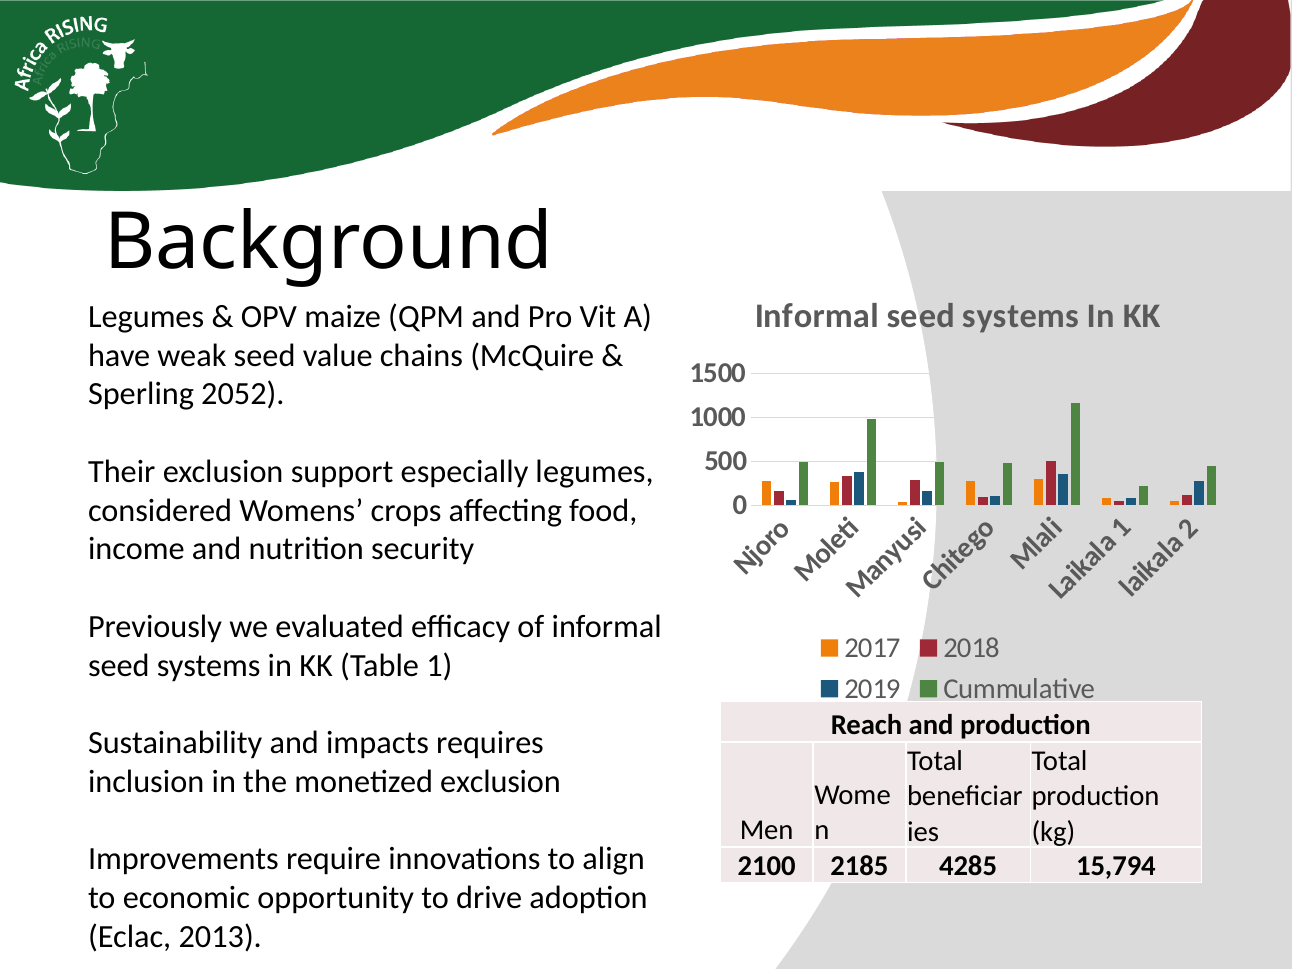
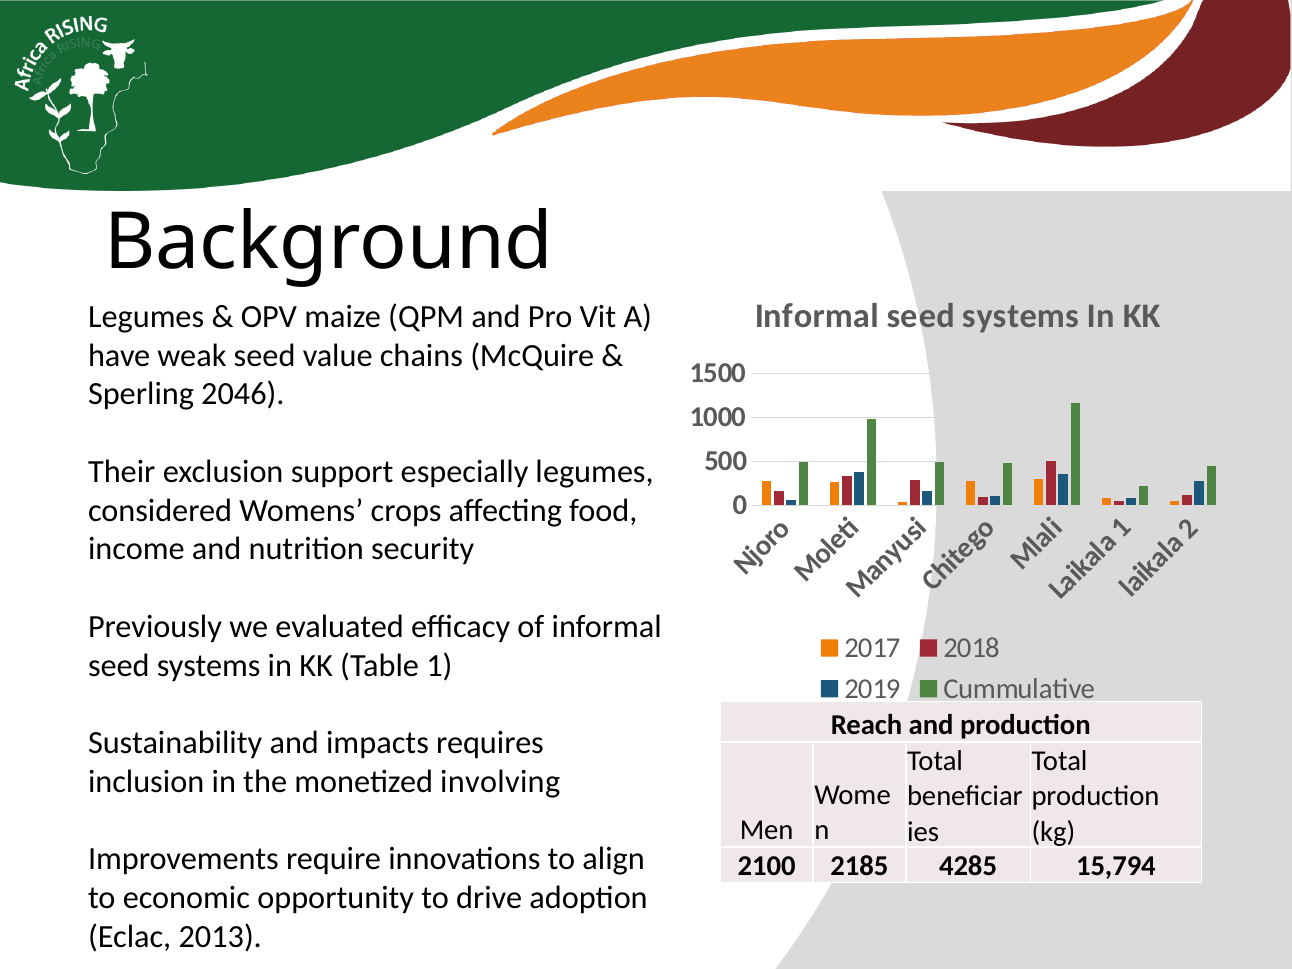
2052: 2052 -> 2046 (243, 394)
monetized exclusion: exclusion -> involving (500, 782)
